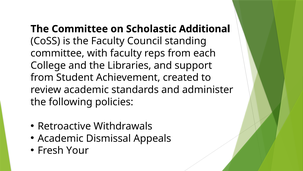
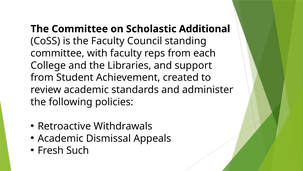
Your: Your -> Such (78, 150)
